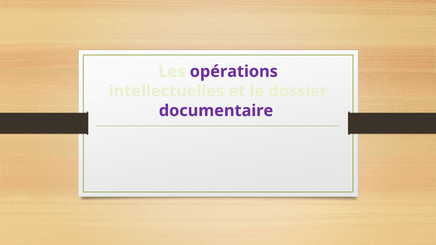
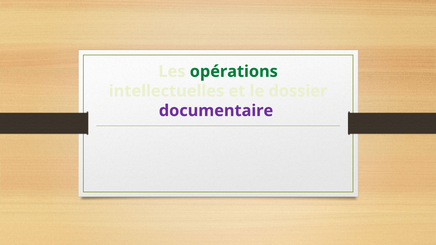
opérations colour: purple -> green (234, 72)
